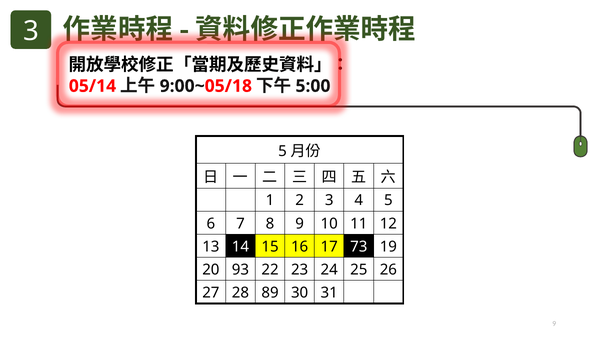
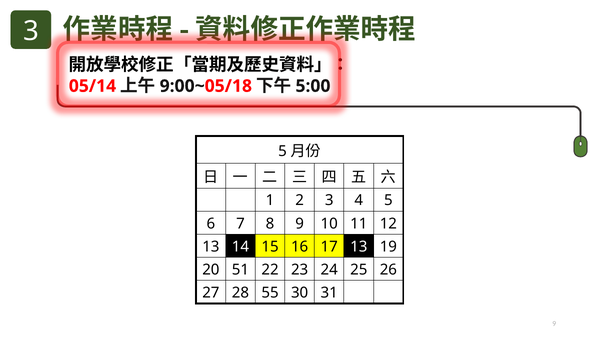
17 73: 73 -> 13 (359, 246)
93: 93 -> 51 (240, 269)
89: 89 -> 55 (270, 293)
